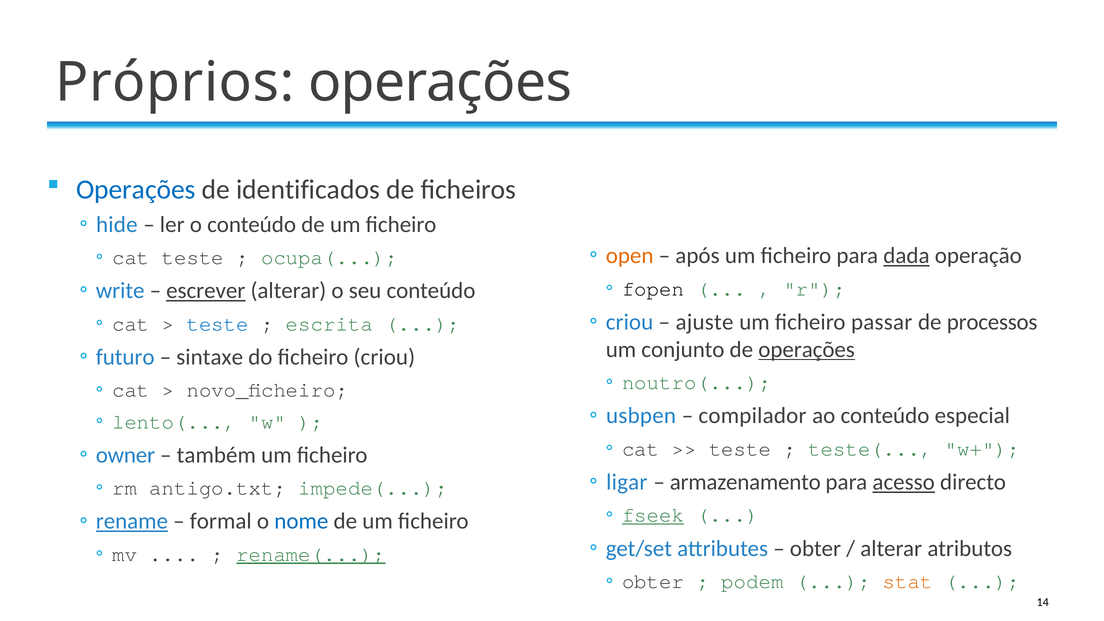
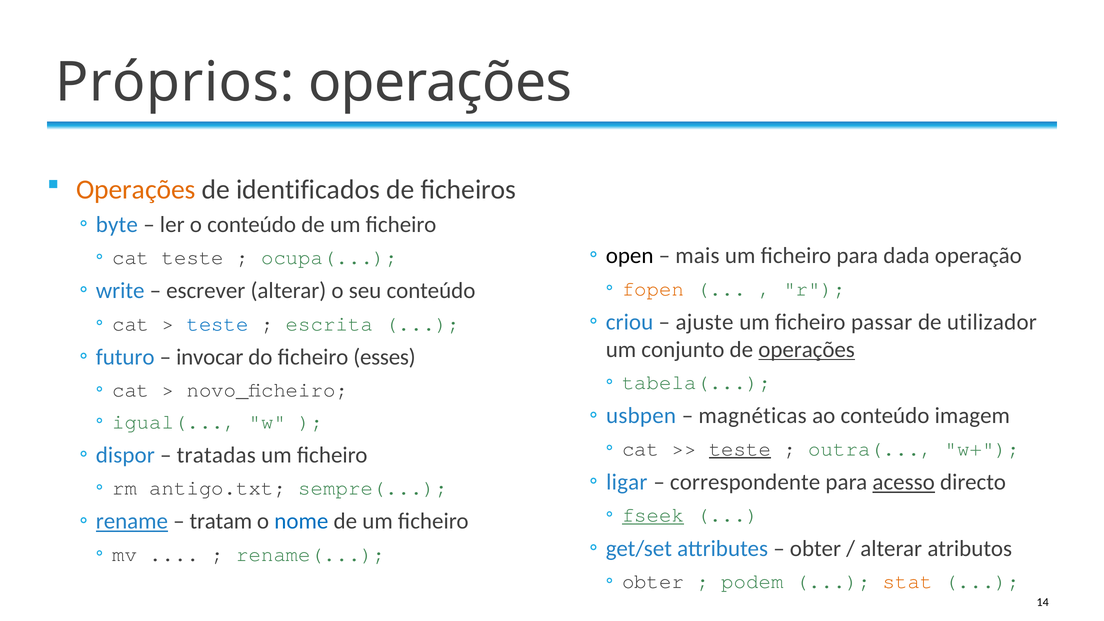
Operações colour: blue -> orange (136, 190)
hide: hide -> byte (117, 224)
open colour: orange -> black (630, 256)
após: após -> mais (697, 256)
dada underline: present -> none (906, 256)
fopen colour: black -> orange (653, 289)
escrever underline: present -> none (206, 291)
processos: processos -> utilizador (992, 322)
sintaxe: sintaxe -> invocar (210, 357)
ficheiro criou: criou -> esses (384, 357)
noutro(: noutro( -> tabela( (697, 383)
compilador: compilador -> magnéticas (753, 416)
especial: especial -> imagem (972, 416)
lento(: lento( -> igual( (174, 422)
teste underline: none -> present (740, 449)
teste(: teste( -> outra( (870, 449)
owner: owner -> dispor (125, 455)
também: também -> tratadas (216, 455)
armazenamento: armazenamento -> correspondente (745, 482)
impede(: impede( -> sempre( (373, 488)
formal: formal -> tratam (221, 521)
rename( underline: present -> none (311, 554)
